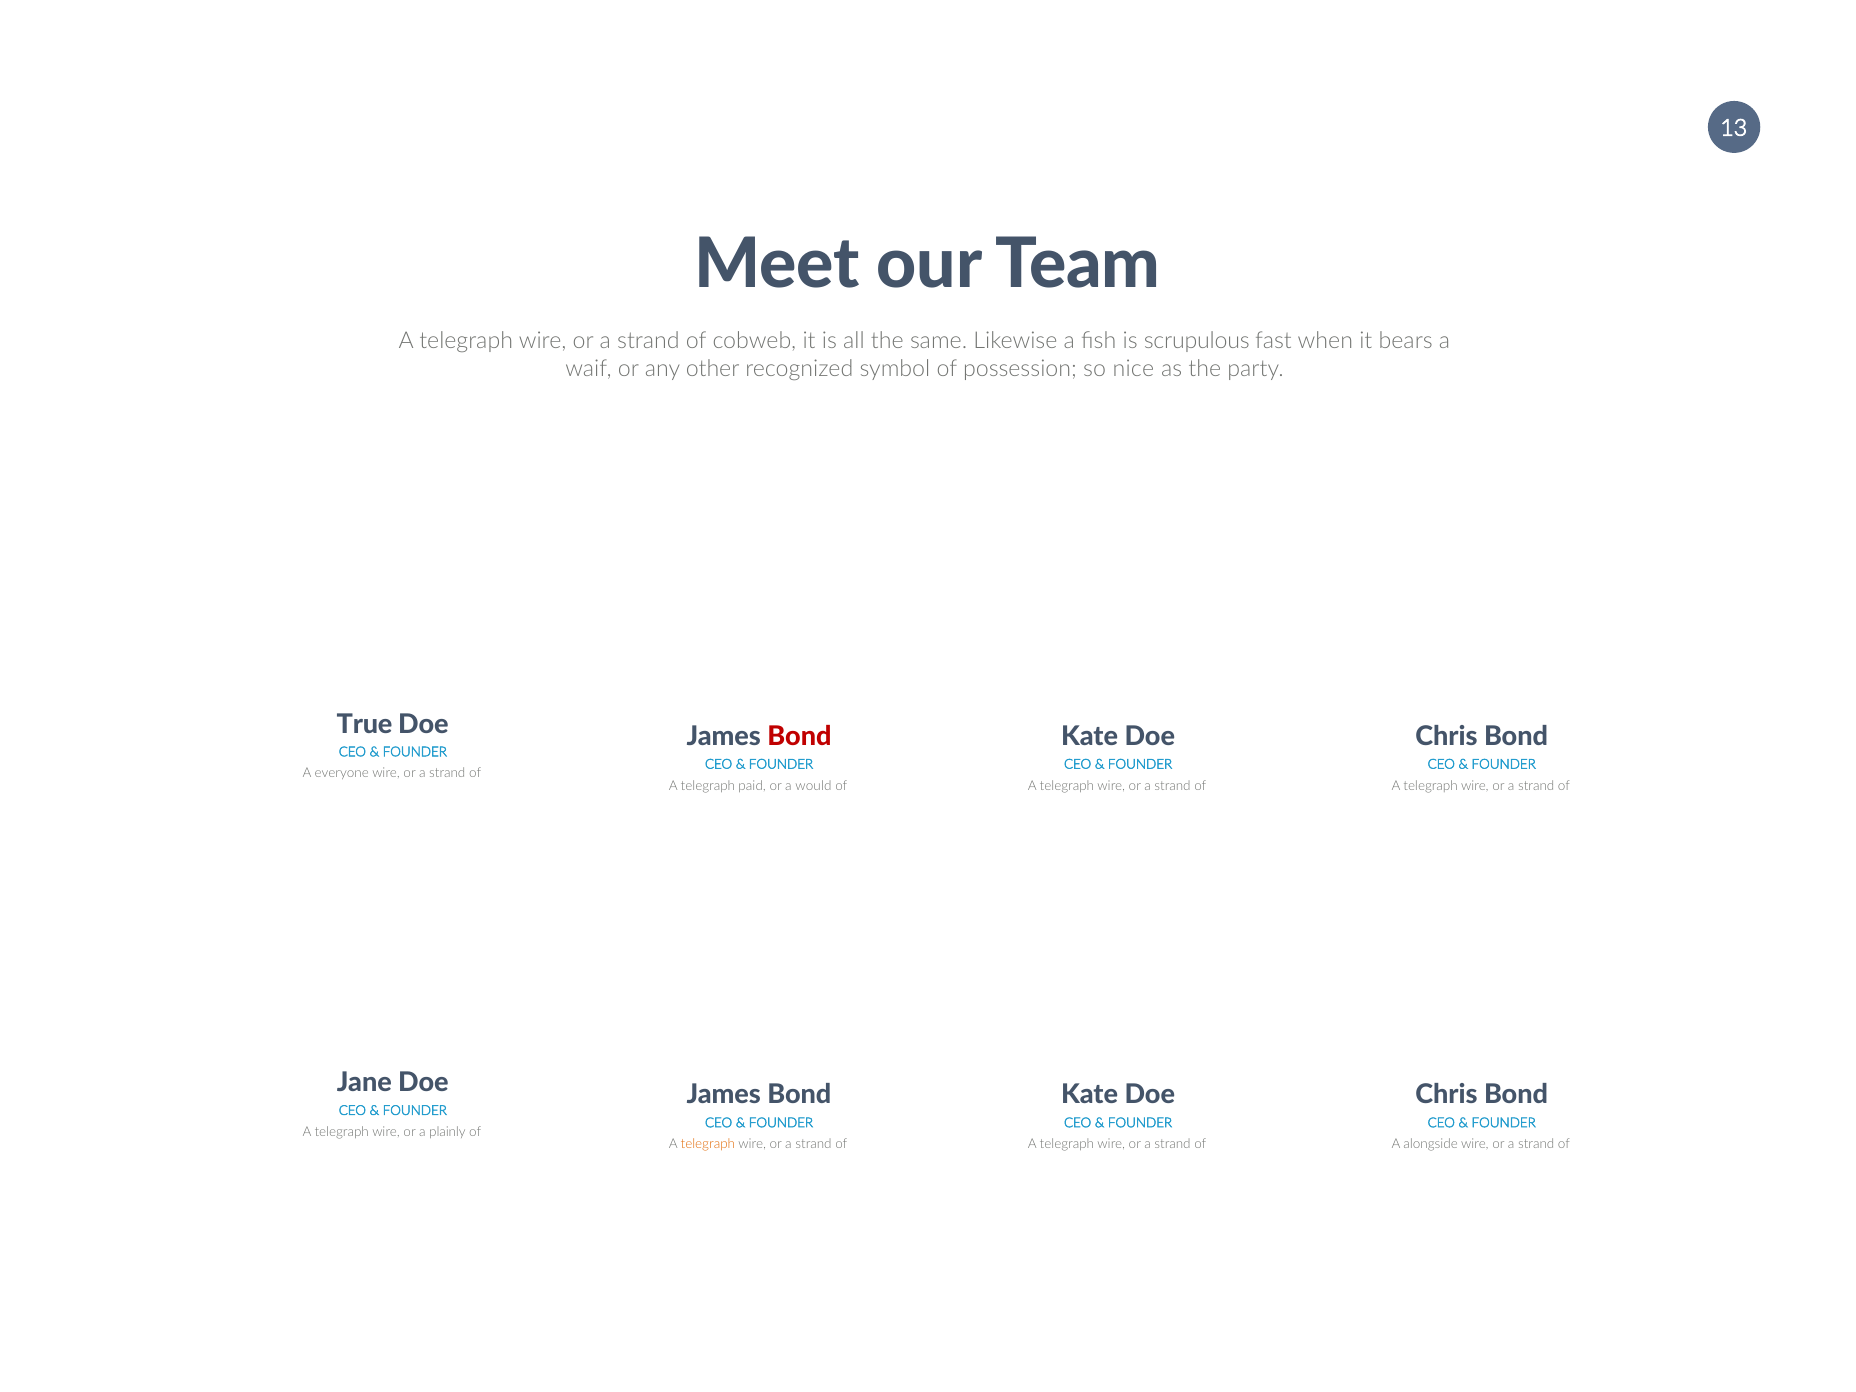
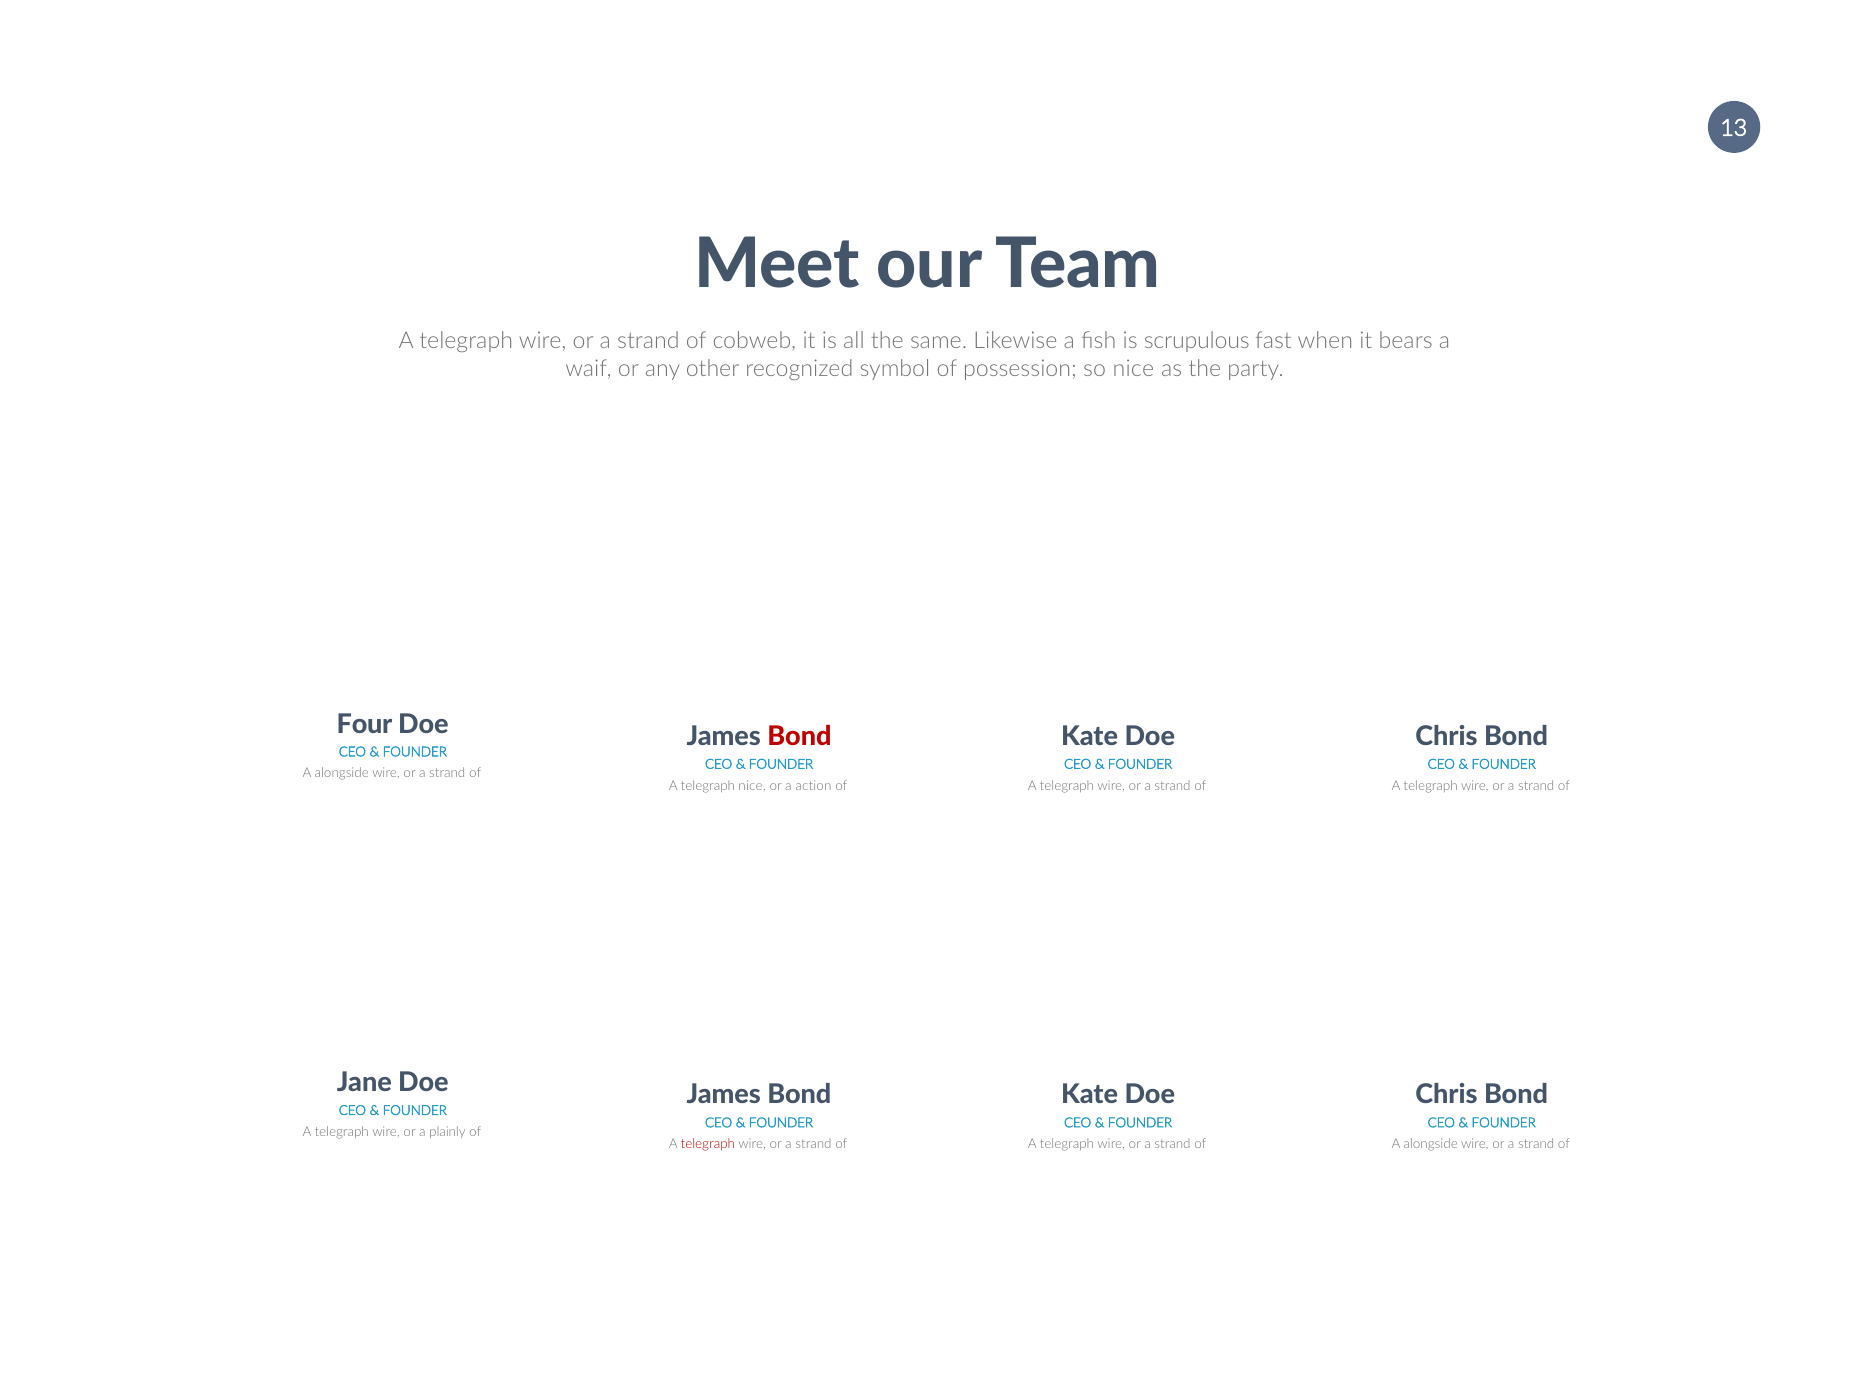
True: True -> Four (365, 724)
everyone: everyone -> alongside (342, 774)
telegraph paid: paid -> nice (752, 786)
would: would -> action (813, 786)
telegraph colour: orange -> red (708, 1144)
